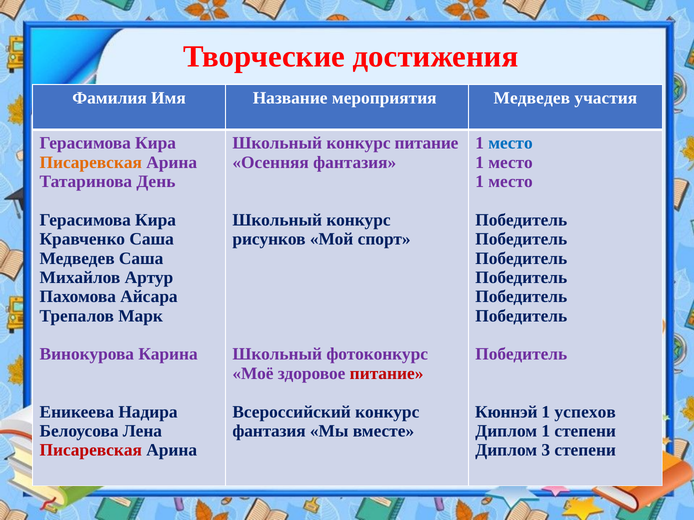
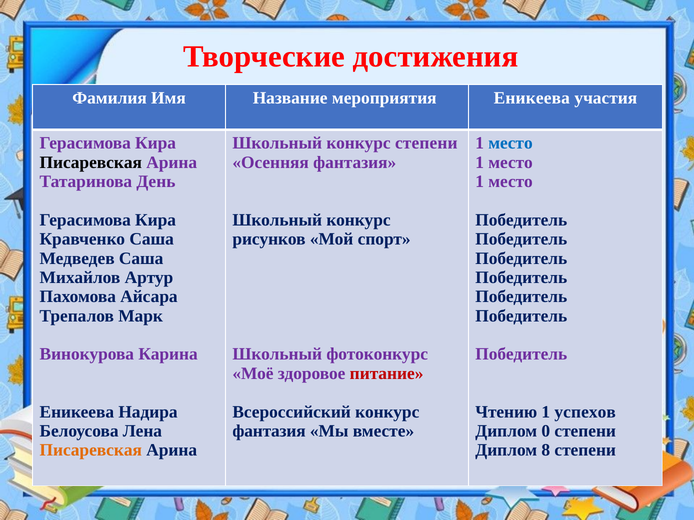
мероприятия Медведев: Медведев -> Еникеева (532, 98)
конкурс питание: питание -> степени (426, 143)
Писаревская colour: orange -> black (91, 163)
Кюннэй: Кюннэй -> Чтению (506, 412)
Диплом 1: 1 -> 0 (546, 431)
Писаревская colour: red -> orange (91, 451)
3: 3 -> 8 (546, 451)
